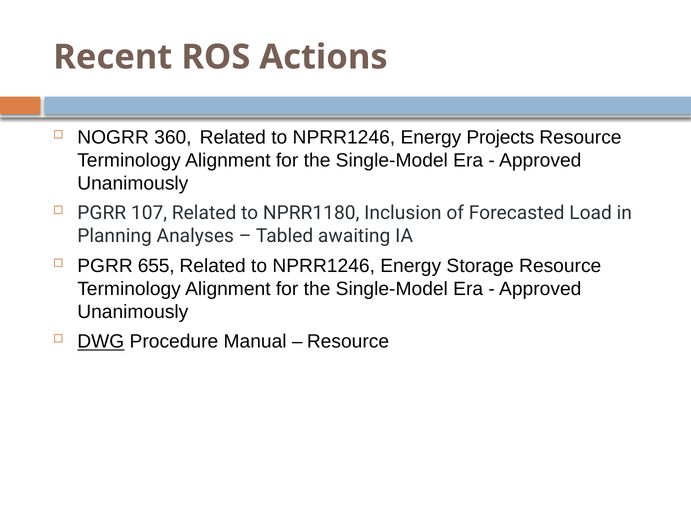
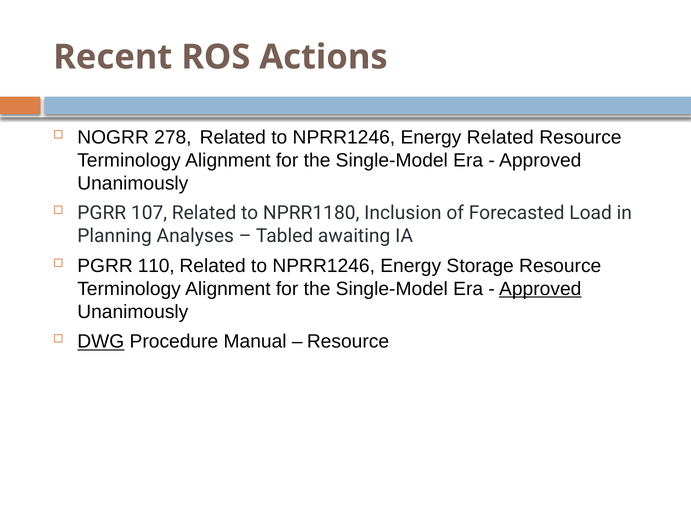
360: 360 -> 278 (173, 137)
Energy Projects: Projects -> Related (500, 137)
655: 655 -> 110 (156, 266)
Approved underline: none -> present (540, 289)
